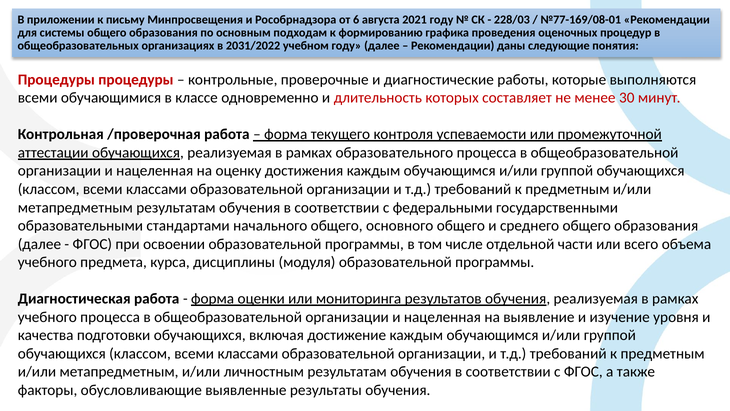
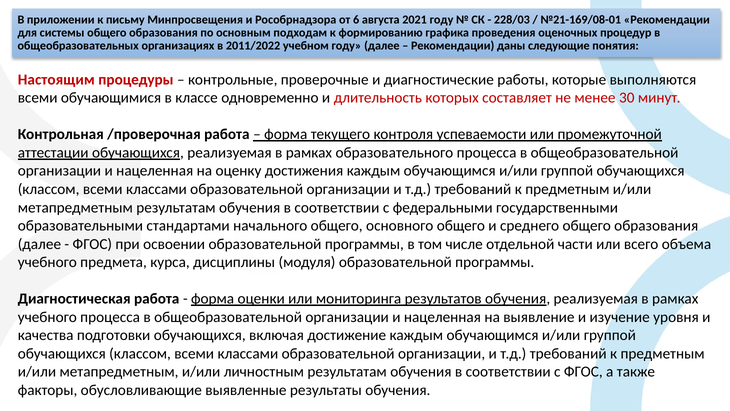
№77-169/08-01: №77-169/08-01 -> №21-169/08-01 (581, 20)
2031/2022: 2031/2022 -> 2011/2022 (253, 46)
Процедуры: Процедуры -> Настоящим (56, 79)
